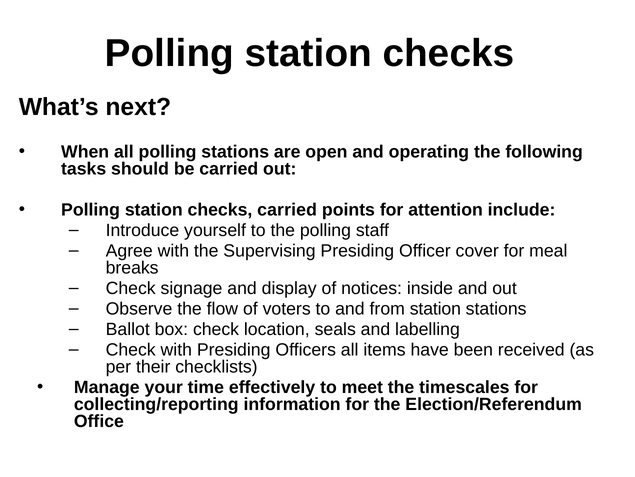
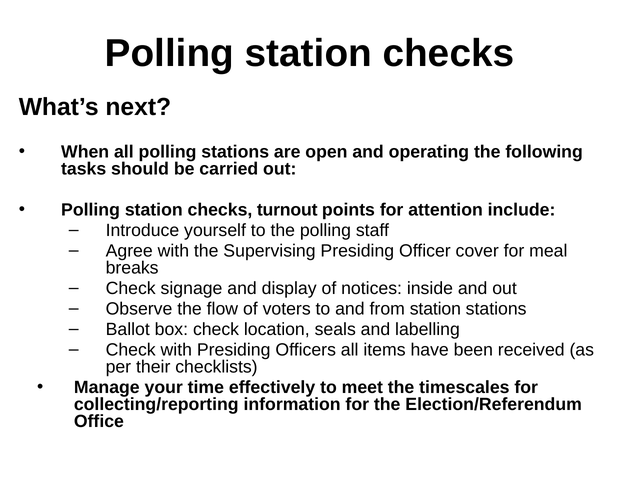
checks carried: carried -> turnout (287, 210)
